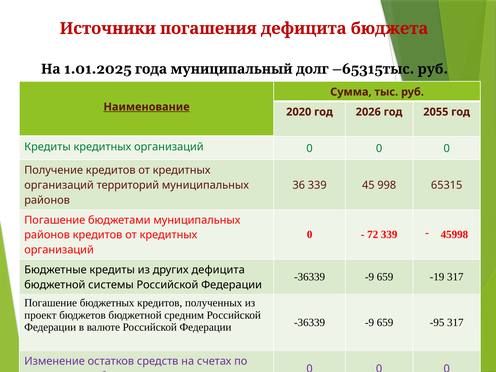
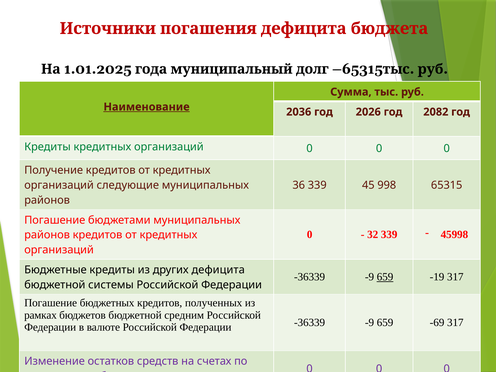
2020: 2020 -> 2036 (299, 112)
2055: 2055 -> 2082 (436, 112)
территорий: территорий -> следующие (128, 185)
72: 72 -> 32 (373, 234)
659 underline: none -> present (385, 277)
проект: проект -> рамках (40, 315)
-95: -95 -> -69 (437, 323)
